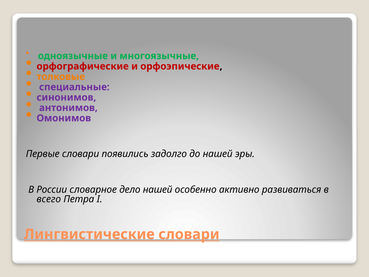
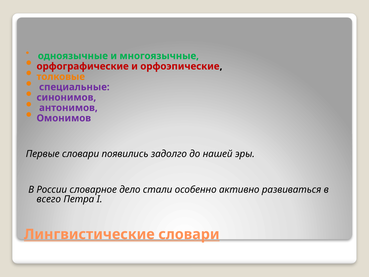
дело нашей: нашей -> стали (158, 190)
